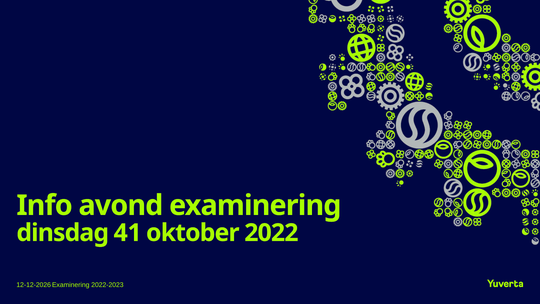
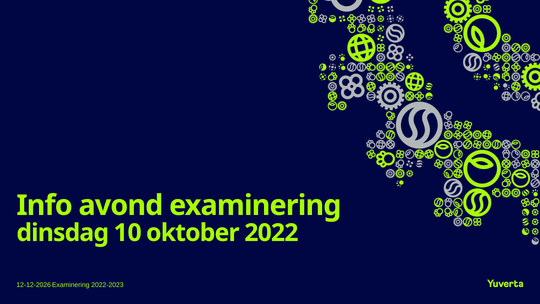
41: 41 -> 10 (128, 233)
